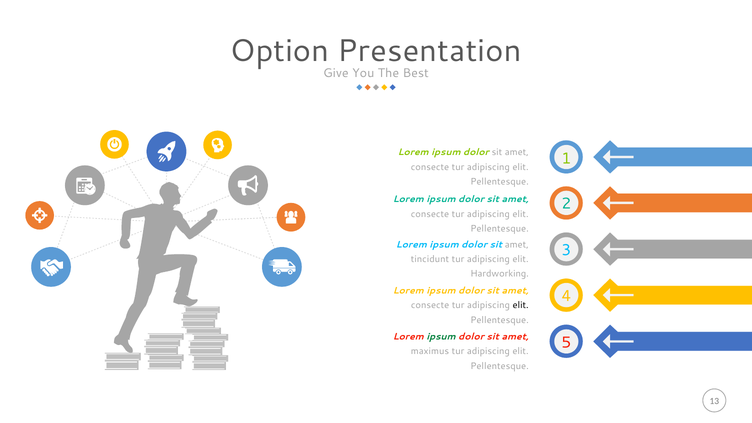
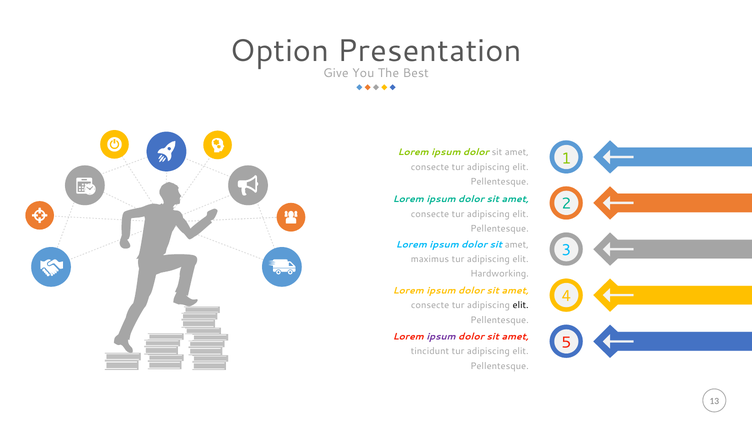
tincidunt: tincidunt -> maximus (430, 259)
ipsum colour: green -> purple (441, 337)
maximus: maximus -> tincidunt (430, 351)
